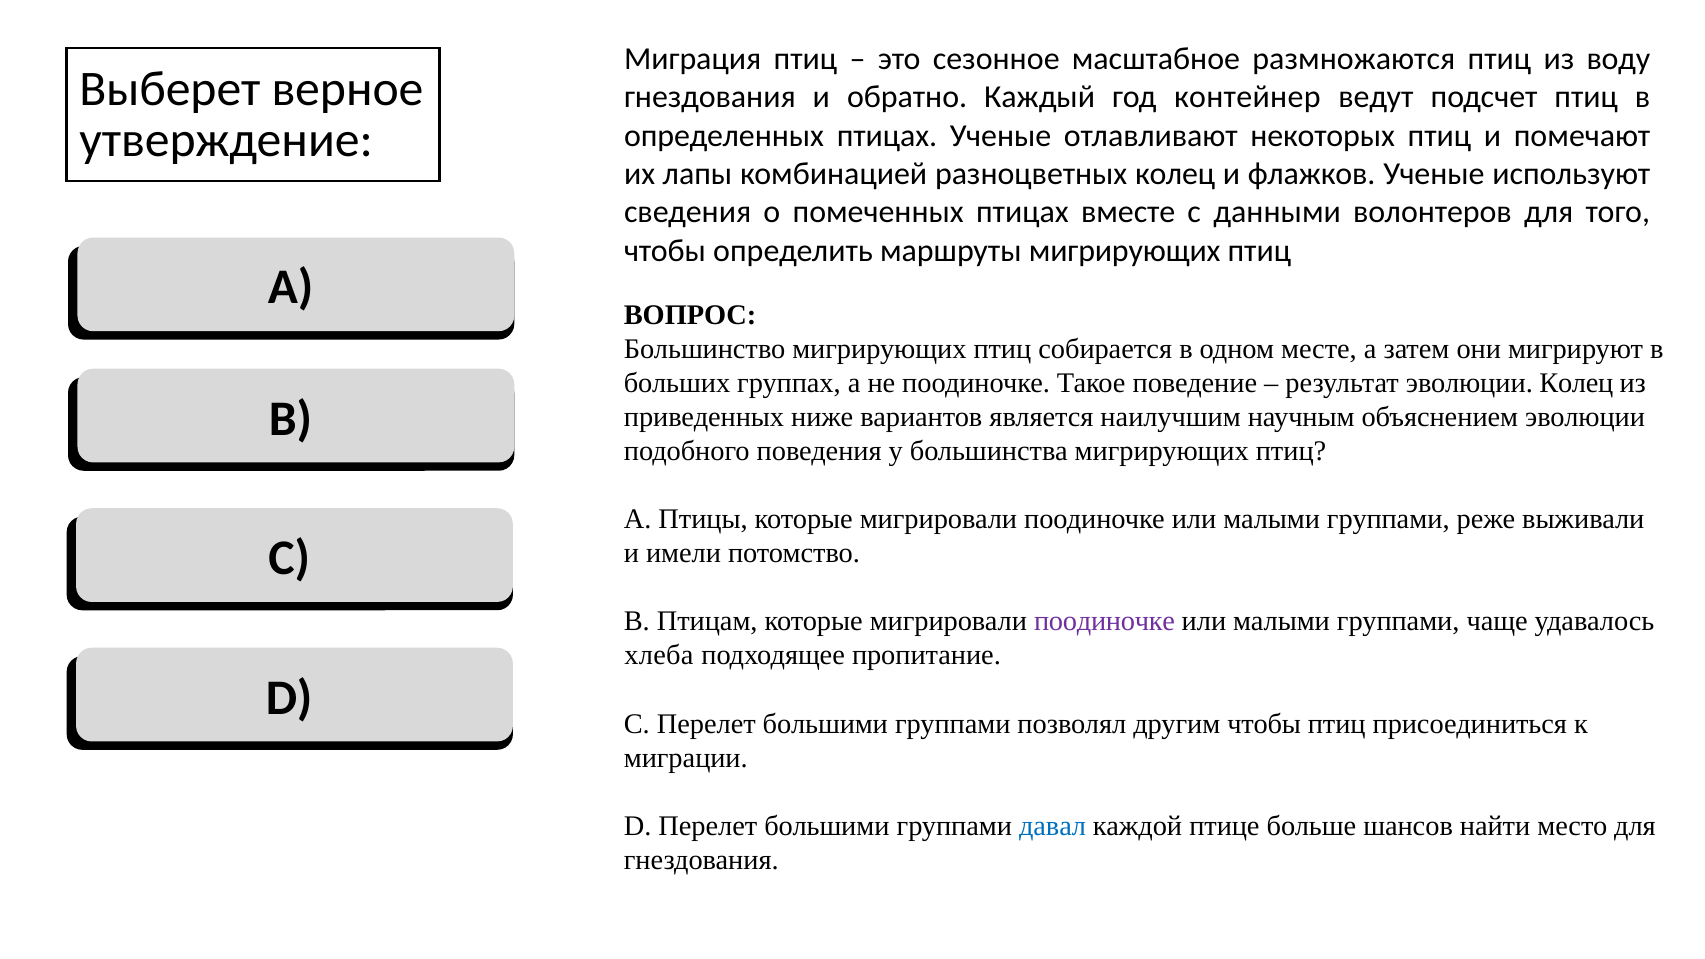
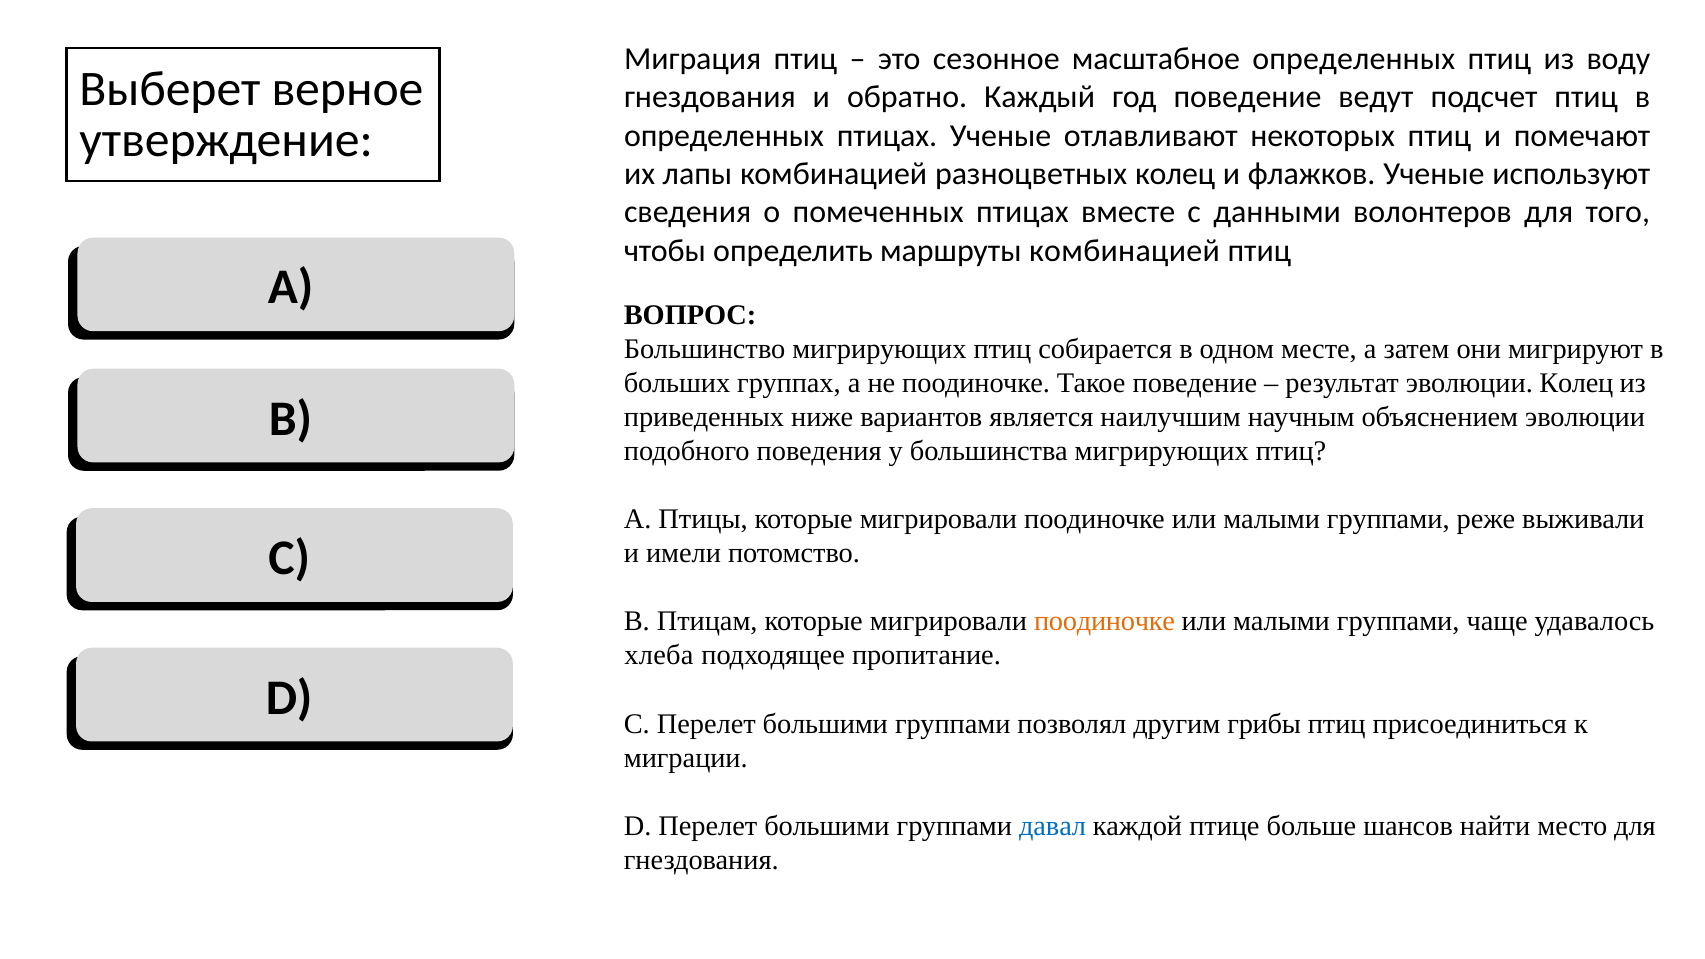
масштабное размножаются: размножаются -> определенных (1354, 59)
год контейнер: контейнер -> поведение (1248, 97)
маршруты мигрирующих: мигрирующих -> комбинацией (1124, 251)
поодиночке colour: purple -> orange (1104, 621)
другим чтобы: чтобы -> грибы (1264, 724)
